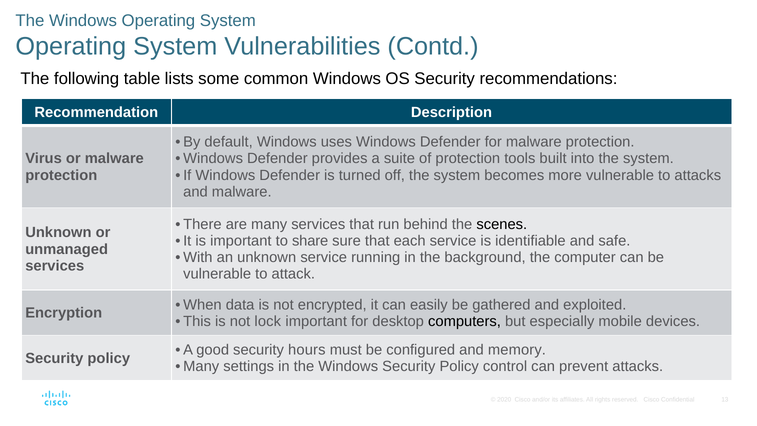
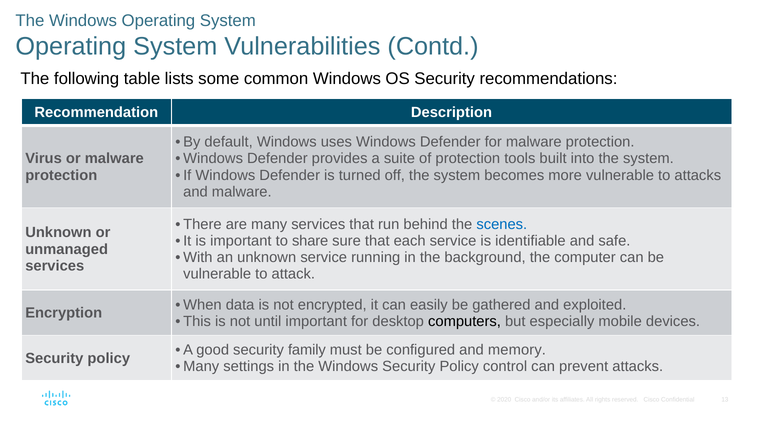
scenes colour: black -> blue (502, 224)
lock: lock -> until (268, 321)
hours: hours -> family (307, 350)
